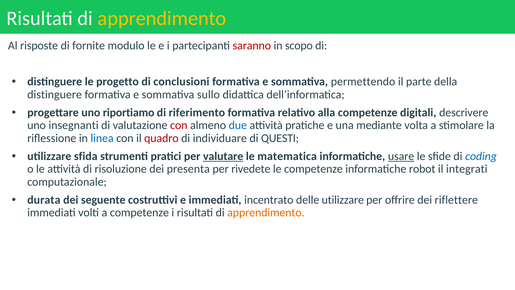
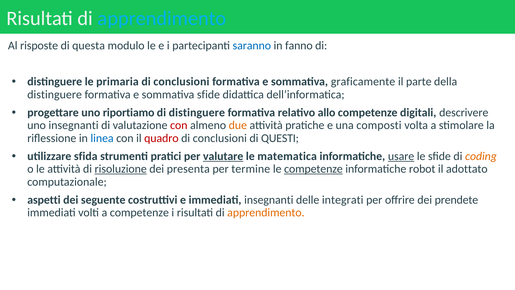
apprendimento colour: yellow -> light blue (162, 18)
fornite: fornite -> questa (89, 45)
saranno colour: red -> blue (252, 45)
scopo: scopo -> fanno (299, 45)
progetto: progetto -> primaria (117, 82)
permettendo: permettendo -> graficamente (363, 82)
sommativa sullo: sullo -> sfide (208, 94)
di riferimento: riferimento -> distinguere (197, 113)
alla: alla -> allo (327, 113)
due colour: blue -> orange (238, 125)
mediante: mediante -> composti (379, 125)
individuare: individuare -> conclusioni (220, 138)
coding colour: blue -> orange (481, 156)
risoluzione underline: none -> present (121, 169)
rivedete: rivedete -> termine (251, 169)
competenze underline: none -> present (313, 169)
integrati: integrati -> adottato (467, 169)
durata: durata -> aspetti (44, 200)
immediati incentrato: incentrato -> insegnanti (269, 200)
delle utilizzare: utilizzare -> integrati (343, 200)
riflettere: riflettere -> prendete (456, 200)
